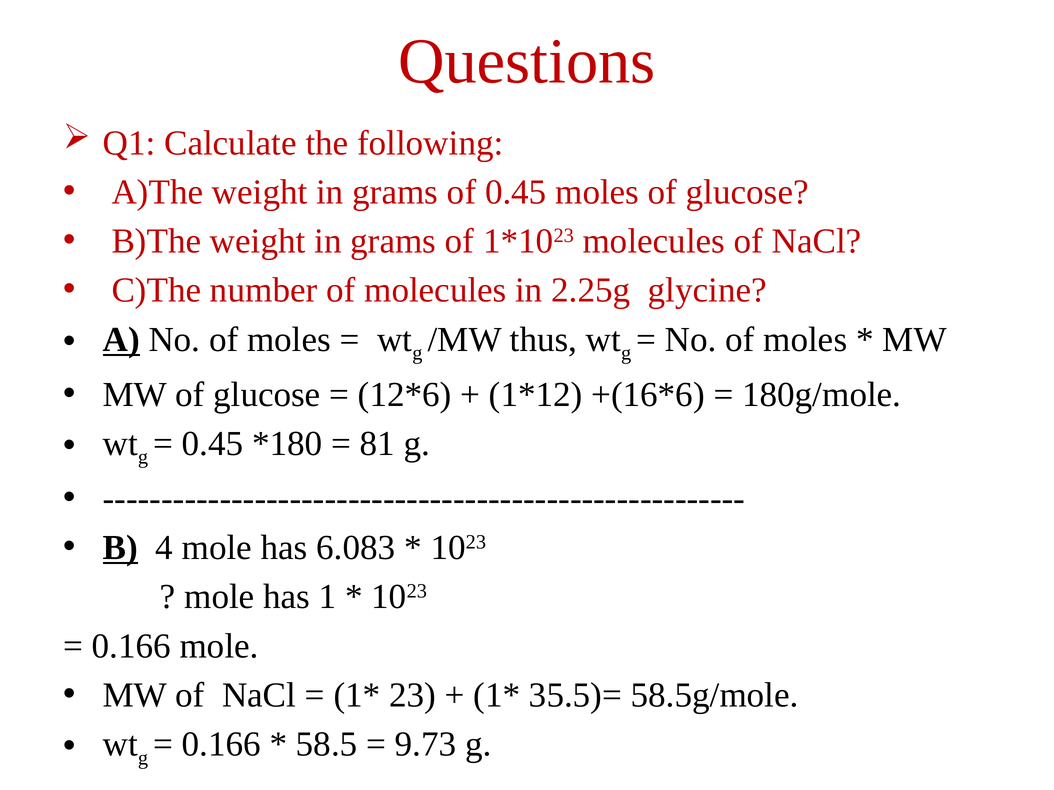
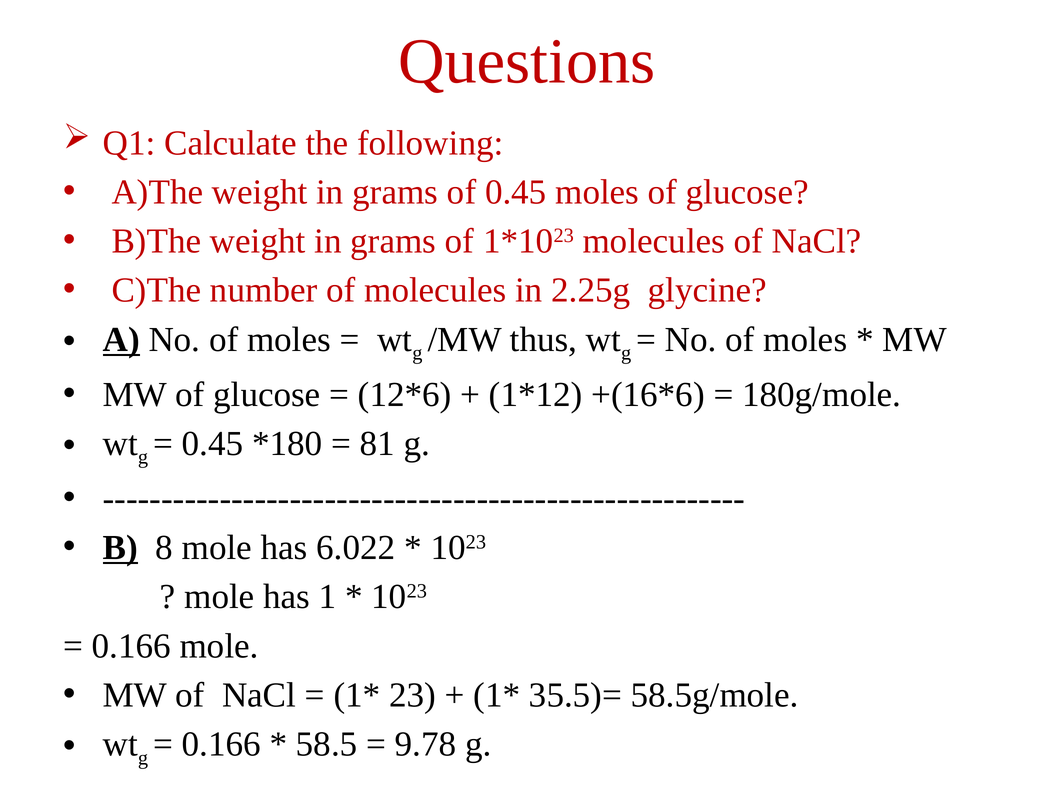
4: 4 -> 8 (164, 548)
6.083: 6.083 -> 6.022 (356, 548)
9.73: 9.73 -> 9.78 (426, 745)
